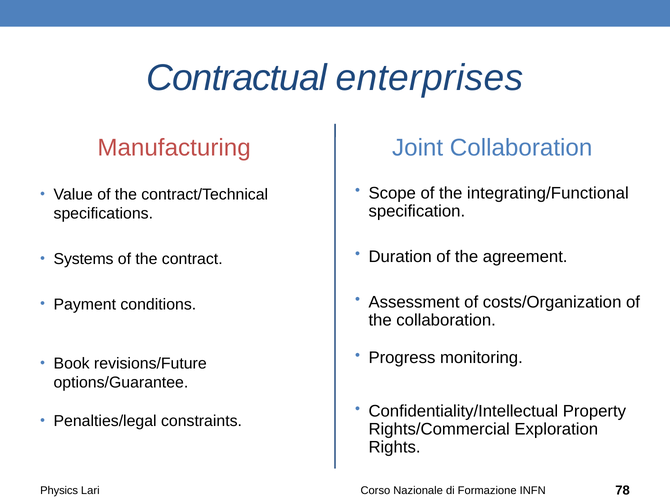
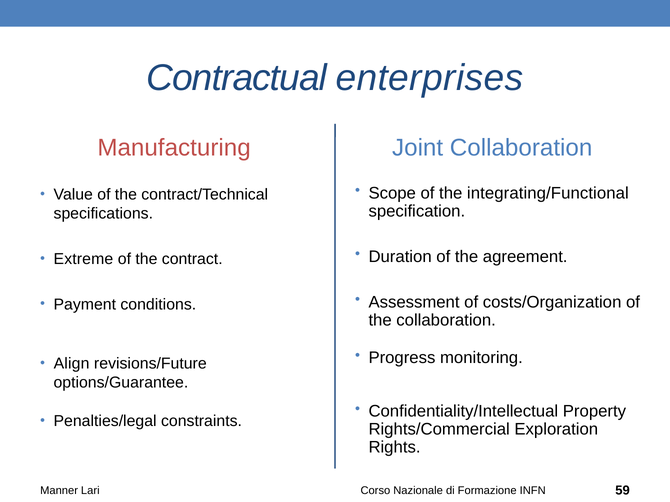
Systems: Systems -> Extreme (83, 259)
Book: Book -> Align (72, 364)
Physics: Physics -> Manner (59, 491)
78: 78 -> 59 (623, 491)
